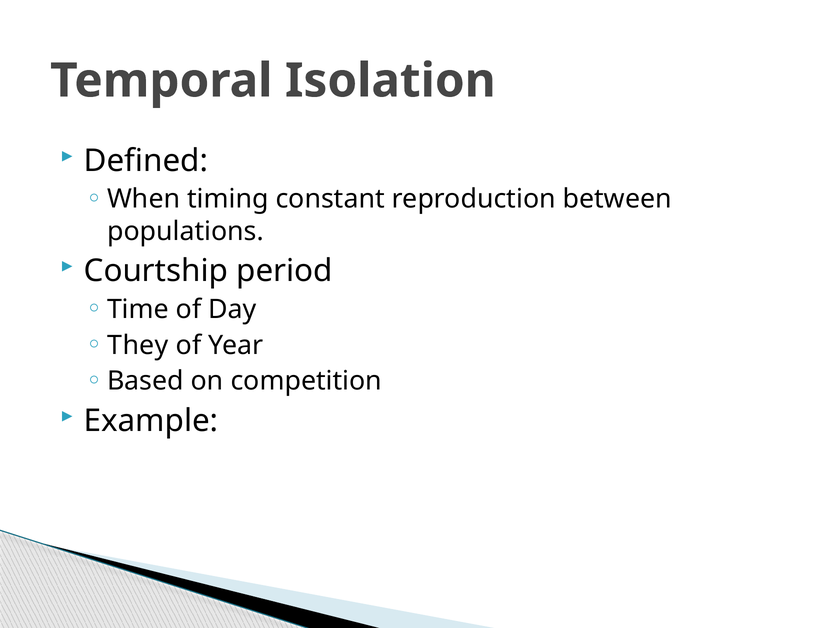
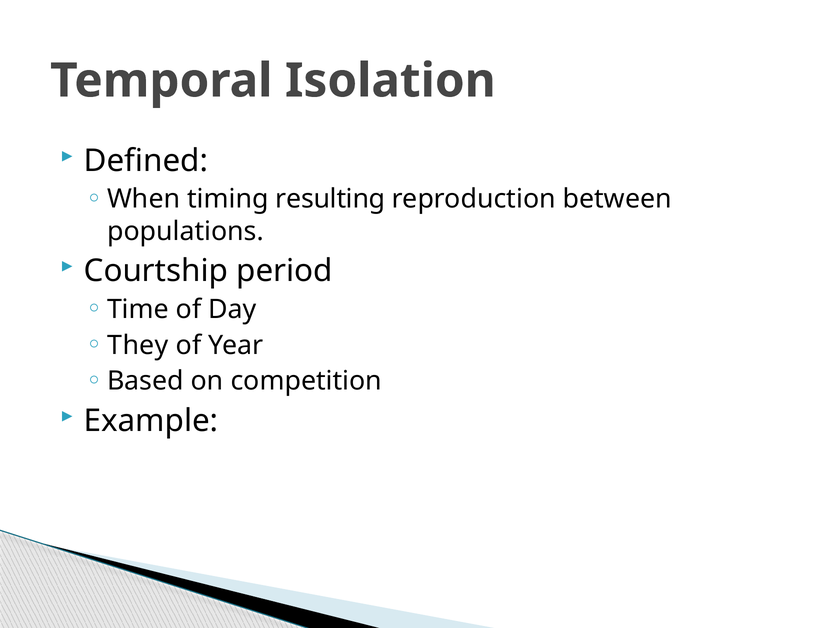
constant: constant -> resulting (330, 199)
